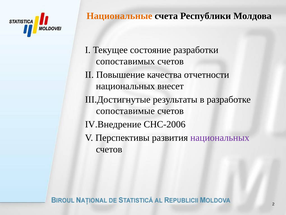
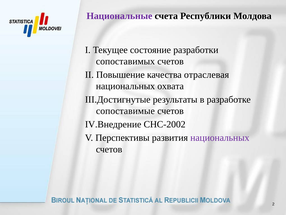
Национальные colour: orange -> purple (119, 16)
отчетности: отчетности -> отраслевая (207, 75)
внесет: внесет -> охвата (171, 86)
СНС-2006: СНС-2006 -> СНС-2002 (165, 124)
